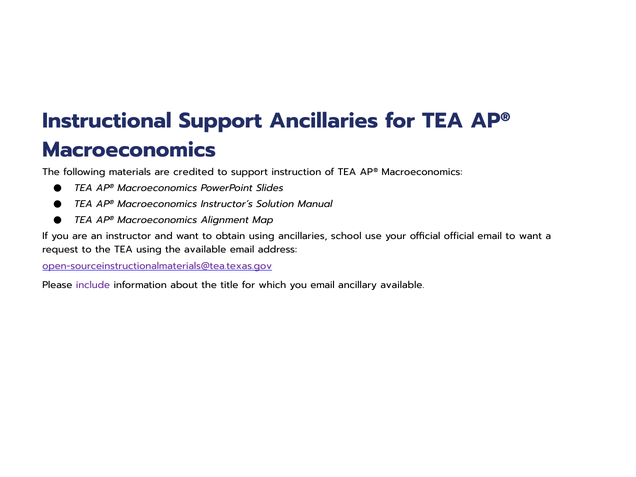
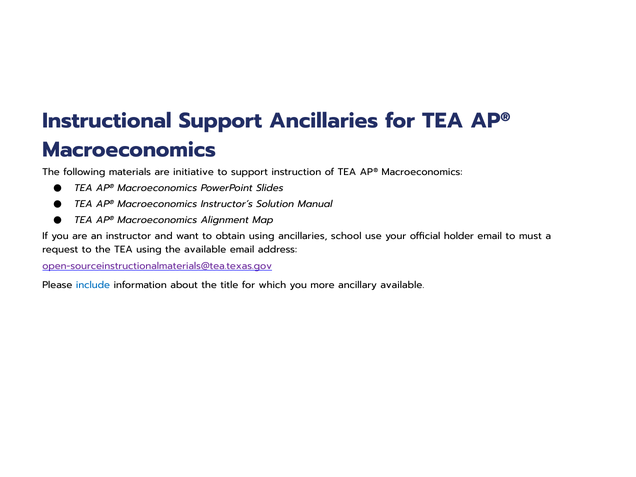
credited: credited -> initiative (194, 172)
official official: official -> holder (459, 236)
to want: want -> must (530, 236)
include colour: purple -> blue (93, 285)
you email: email -> more (323, 285)
